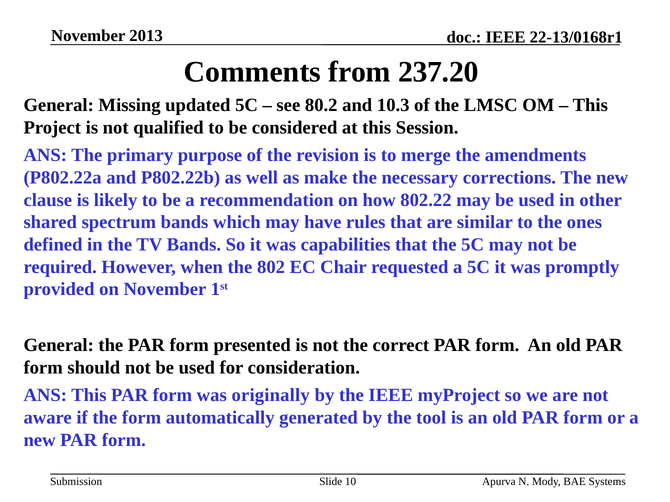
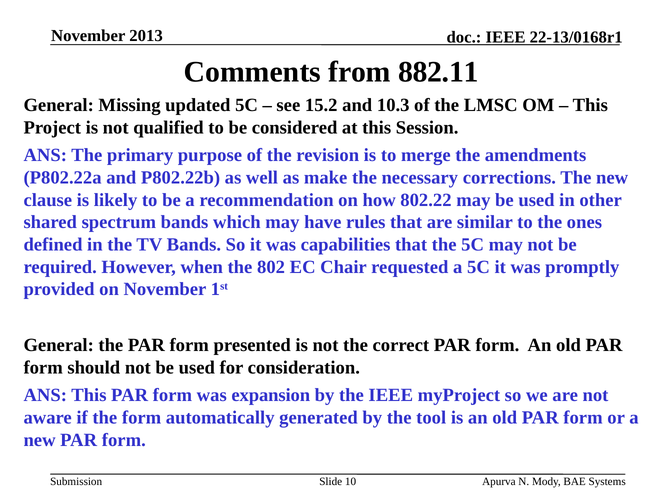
237.20: 237.20 -> 882.11 (438, 72)
80.2: 80.2 -> 15.2 (321, 105)
originally: originally -> expansion (271, 396)
